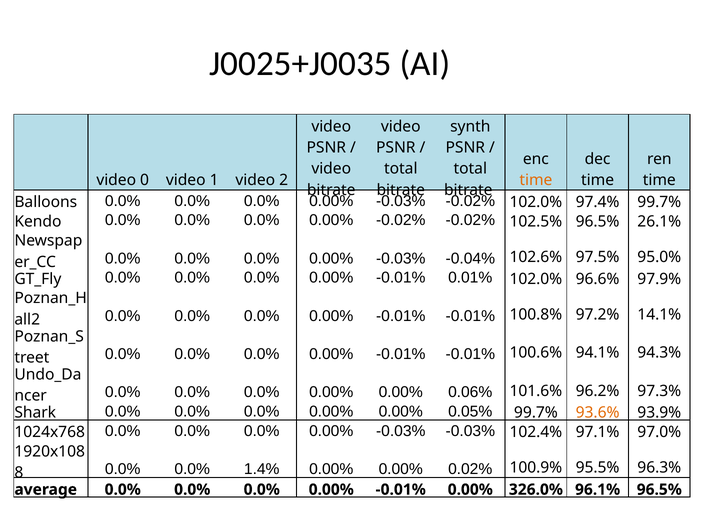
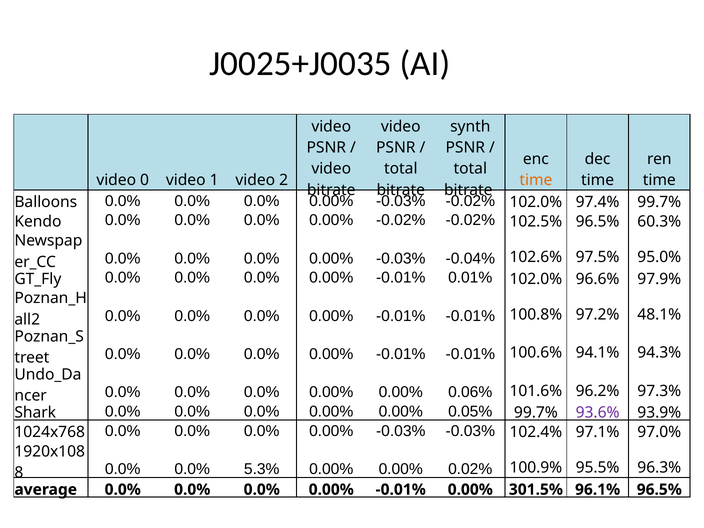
26.1%: 26.1% -> 60.3% (659, 221)
14.1%: 14.1% -> 48.1% (659, 315)
93.6% colour: orange -> purple (598, 413)
1.4%: 1.4% -> 5.3% (262, 469)
326.0%: 326.0% -> 301.5% (536, 490)
